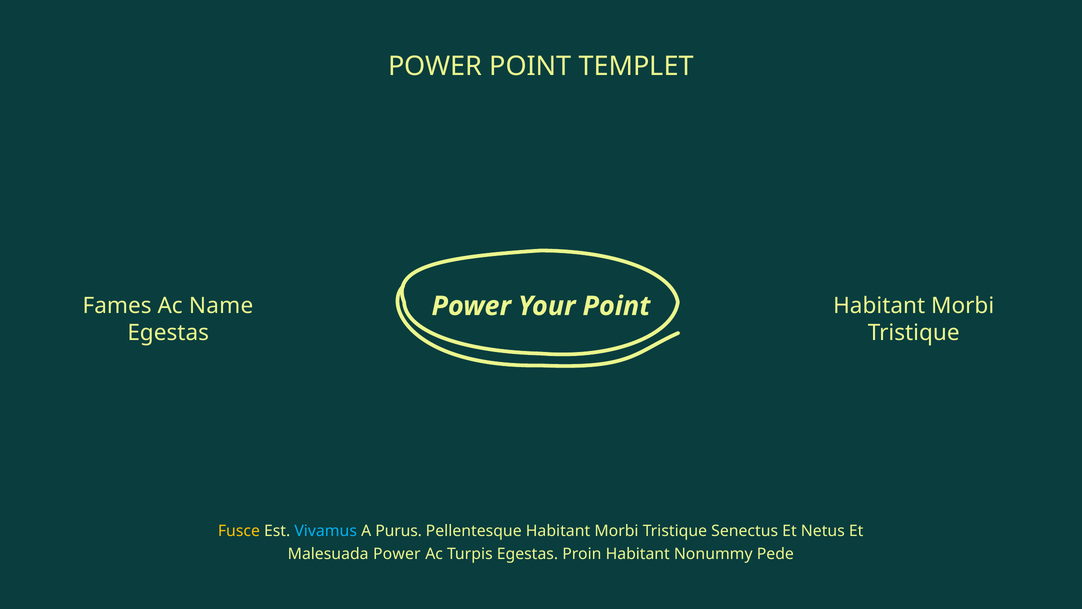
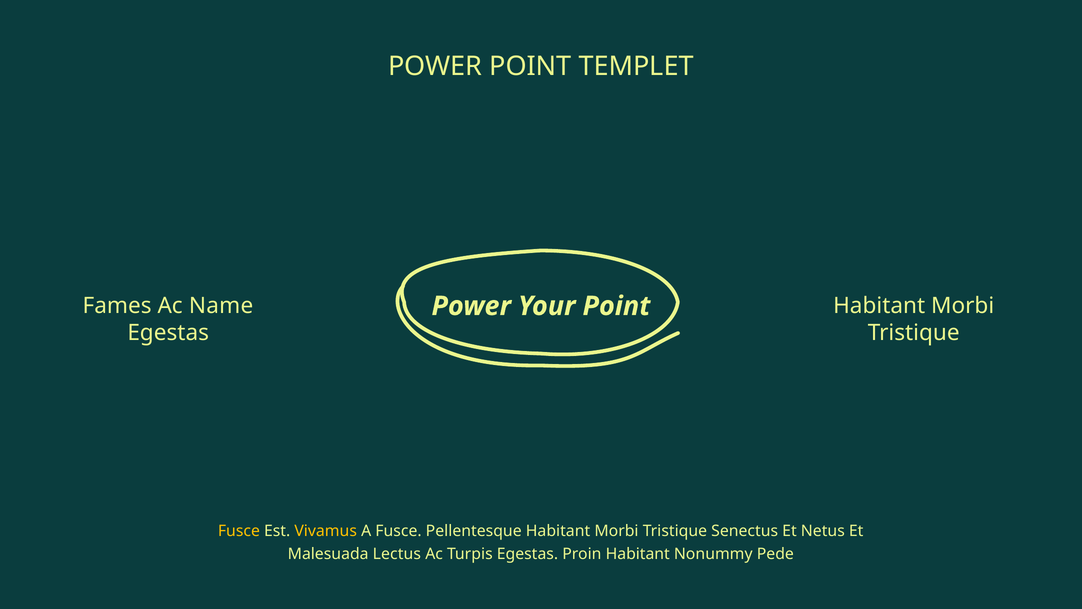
Vivamus colour: light blue -> yellow (326, 531)
A Purus: Purus -> Fusce (399, 531)
Malesuada Power: Power -> Lectus (397, 554)
